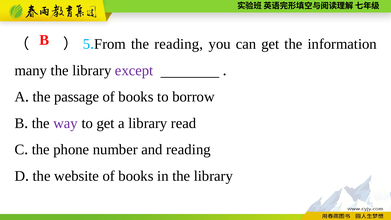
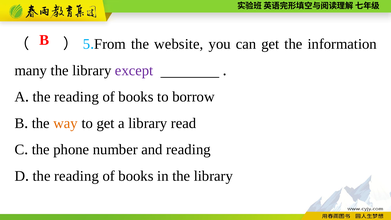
the reading: reading -> website (179, 44)
passage: passage -> reading (77, 97)
way colour: purple -> orange (66, 123)
website: website -> reading (77, 176)
